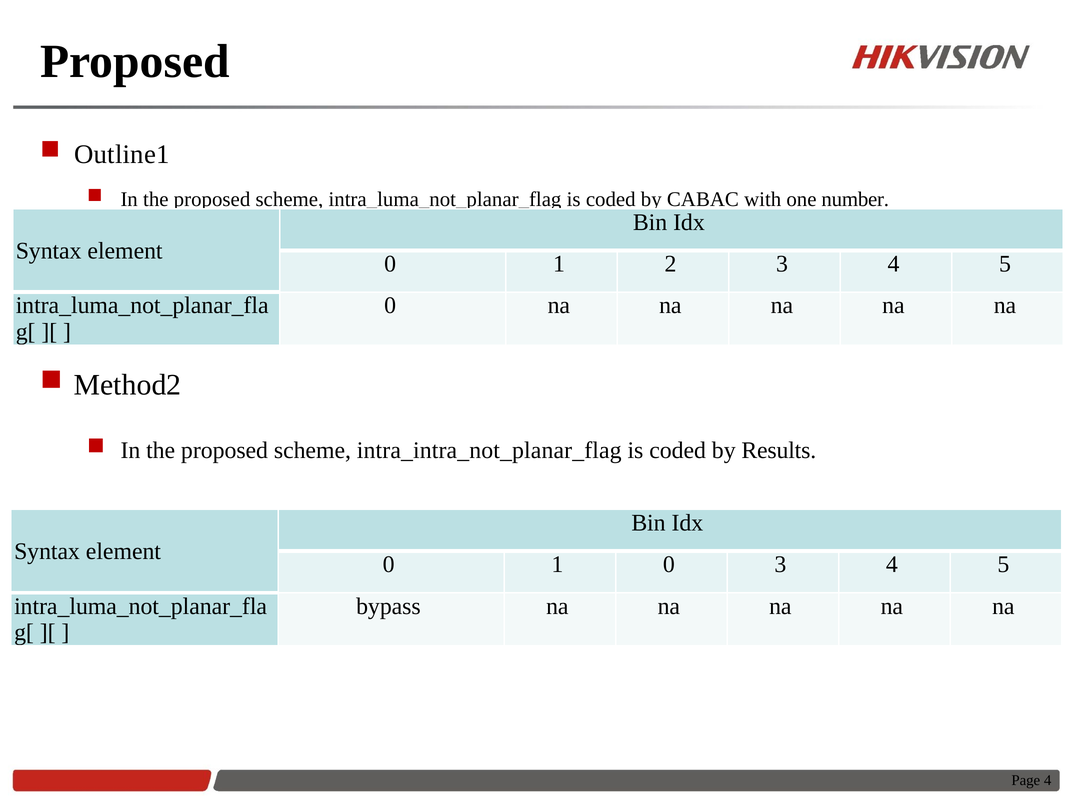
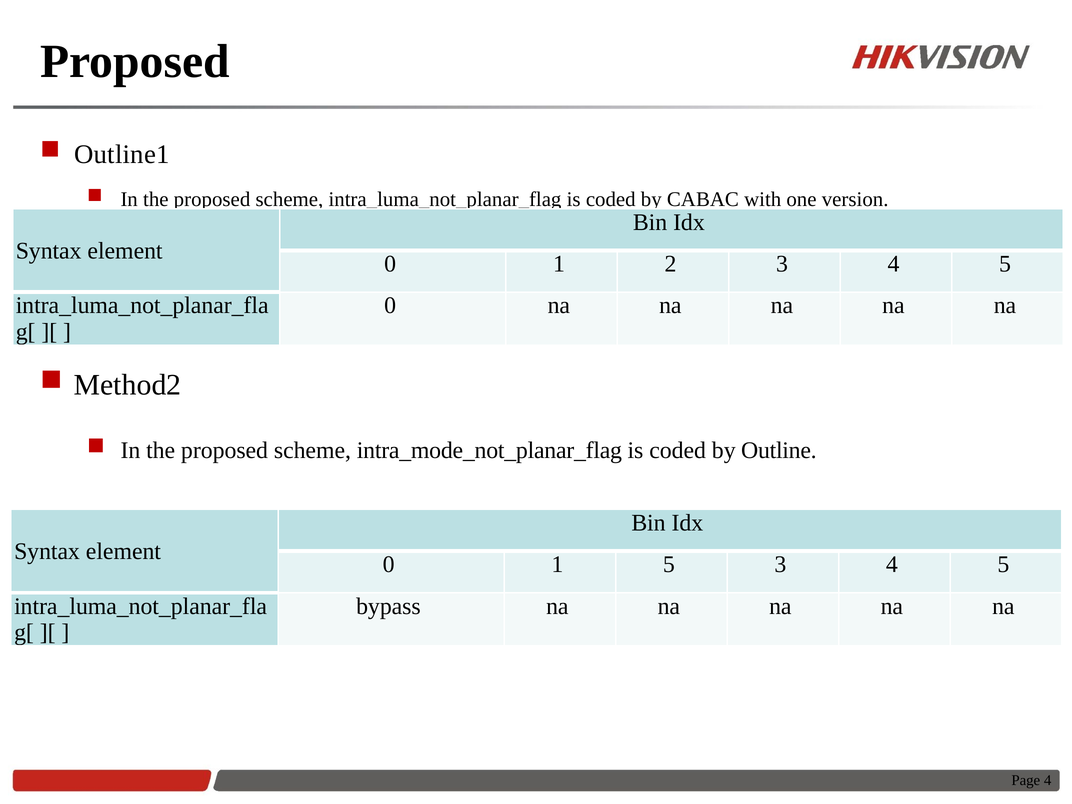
number: number -> version (855, 199)
intra_intra_not_planar_flag: intra_intra_not_planar_flag -> intra_mode_not_planar_flag (489, 450)
Results: Results -> Outline (779, 450)
1 0: 0 -> 5 (669, 565)
